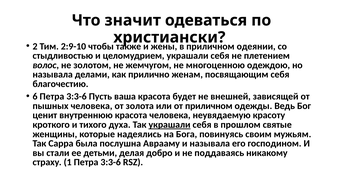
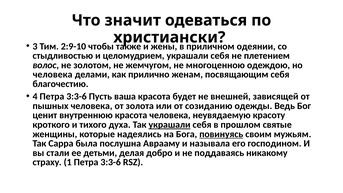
2: 2 -> 3 (35, 46)
называла: называла -> человека (53, 75)
6: 6 -> 4 (35, 96)
от приличном: приличном -> созиданию (209, 106)
повинуясь underline: none -> present (221, 134)
